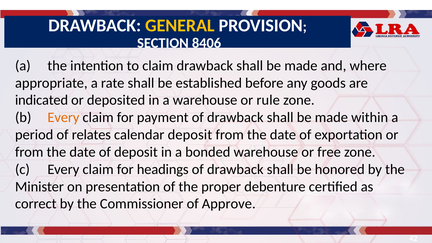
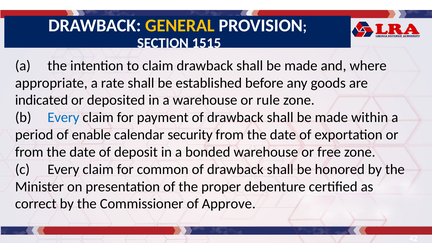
8406: 8406 -> 1515 (207, 43)
Every colour: orange -> blue (63, 117)
relates: relates -> enable (91, 135)
calendar deposit: deposit -> security (190, 135)
headings: headings -> common (163, 169)
